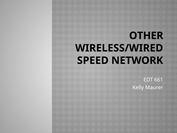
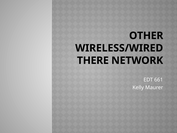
SPEED: SPEED -> THERE (93, 60)
